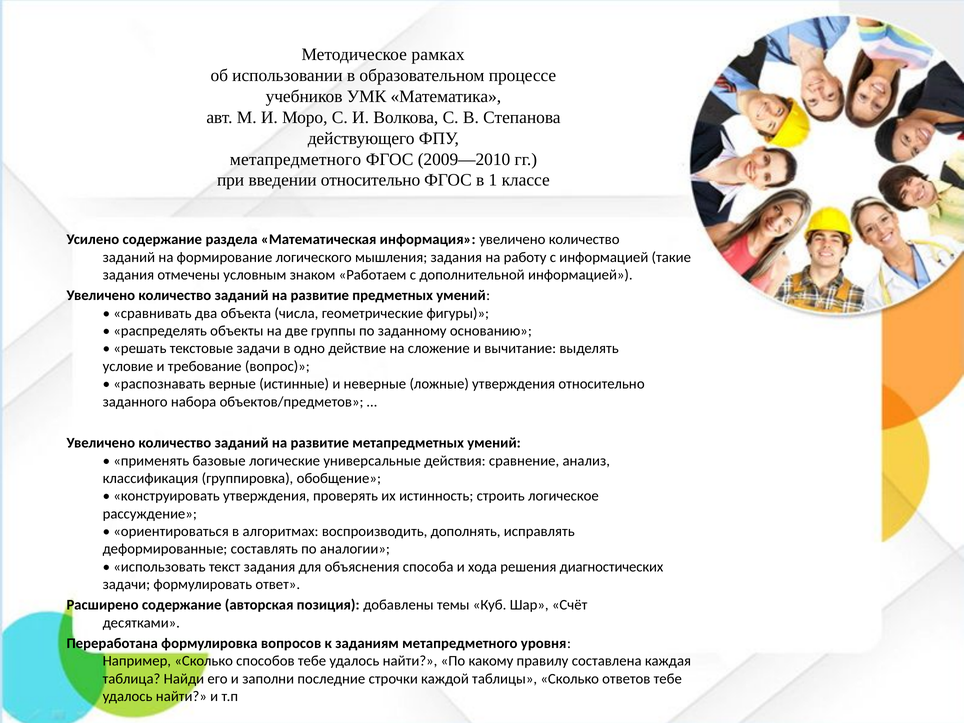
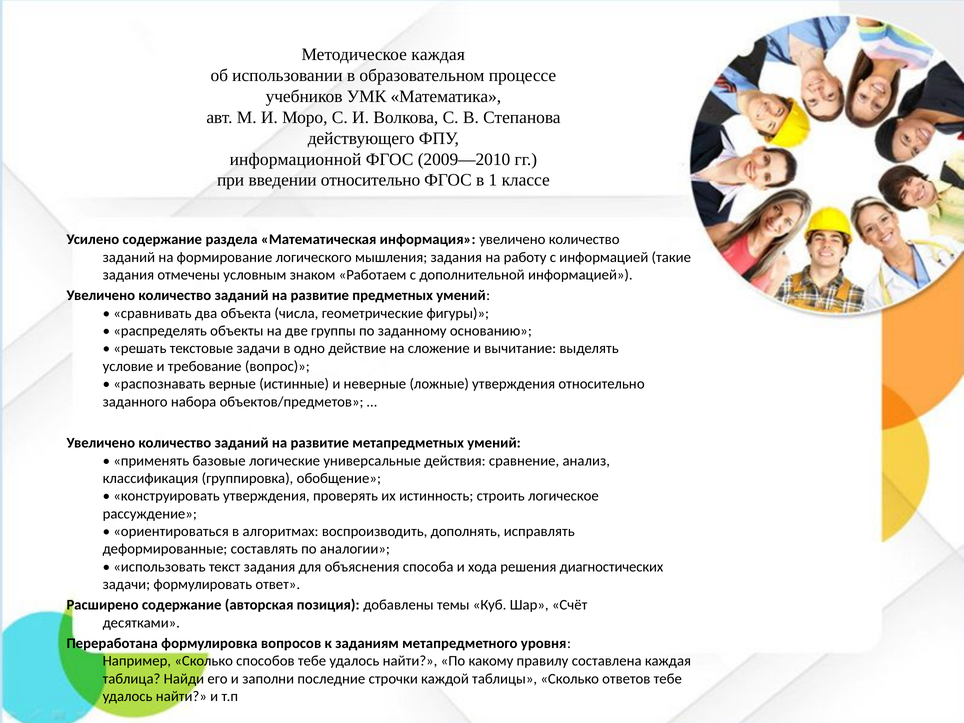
Методическое рамках: рамках -> каждая (438, 55)
метапредметного: метапредметного -> информационной (296, 159)
